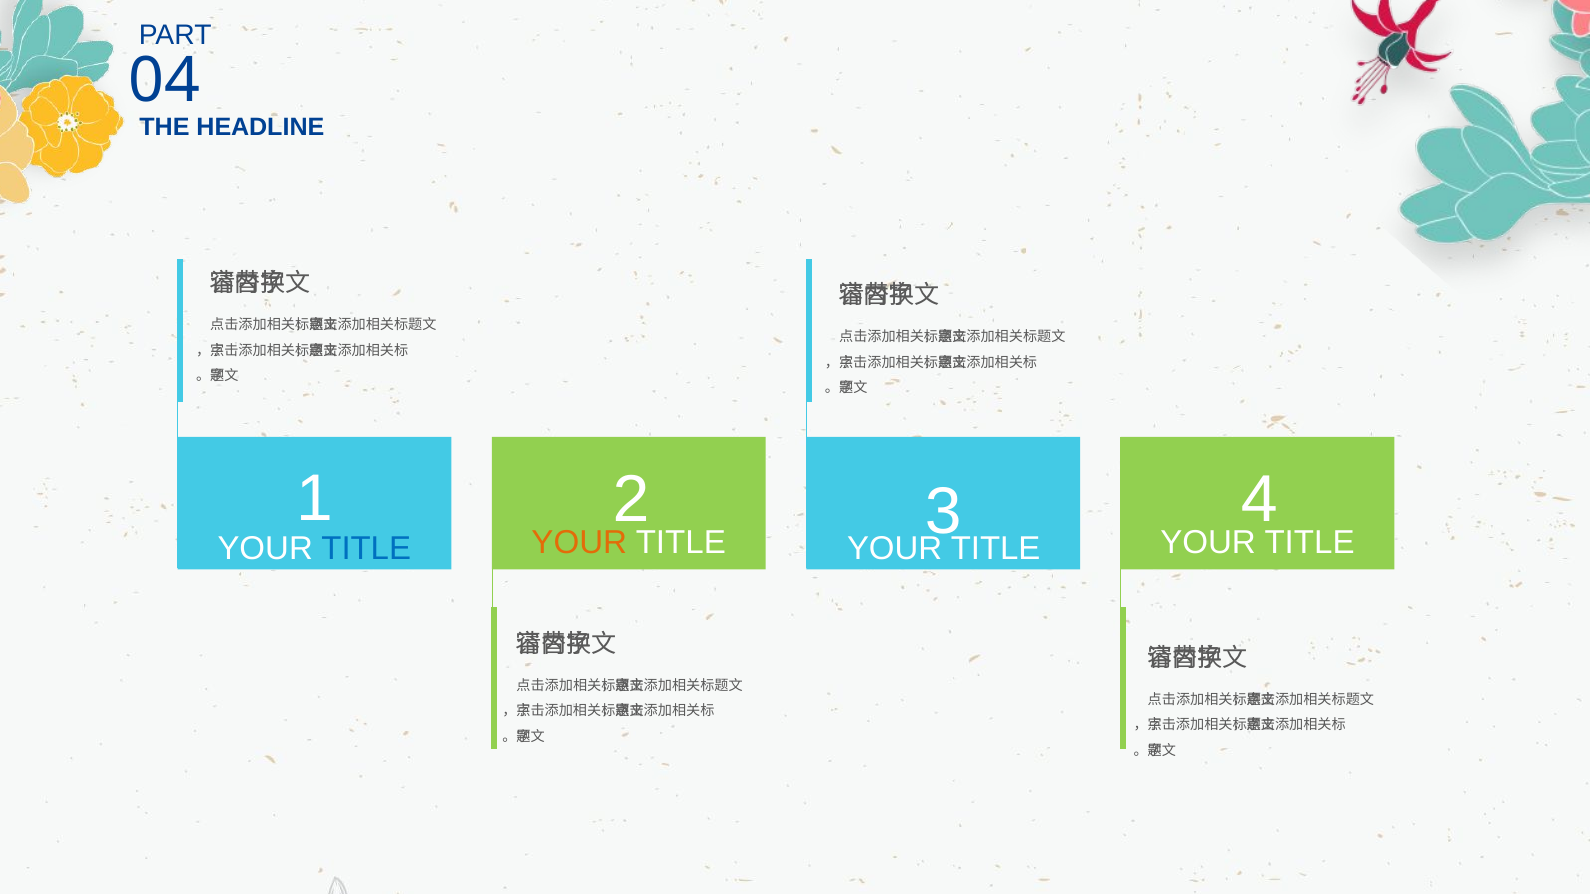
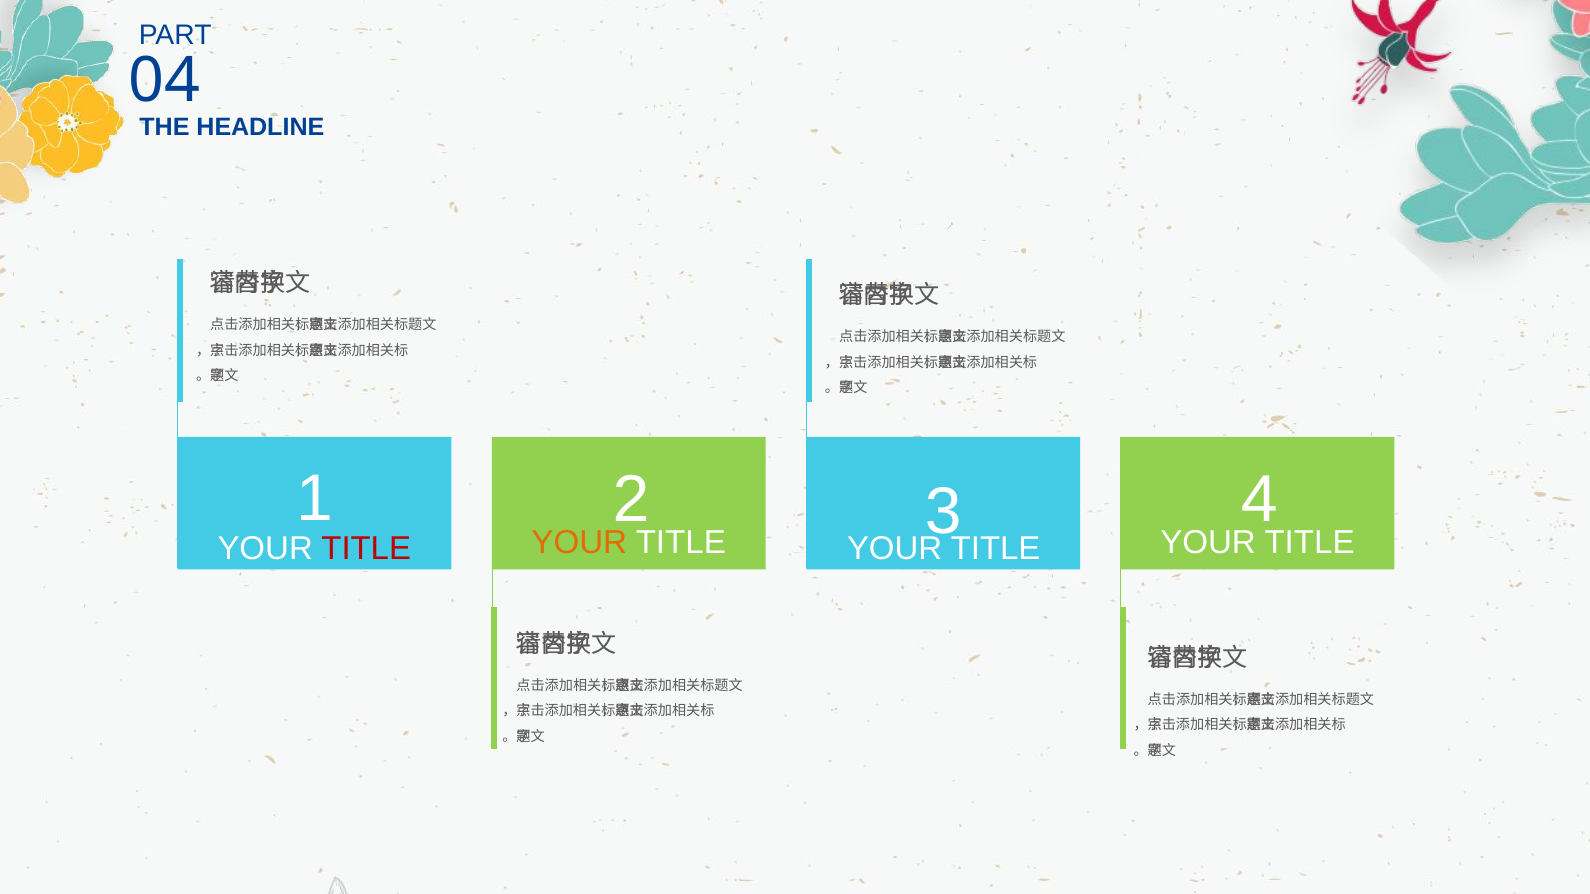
TITLE colour: blue -> red (366, 549)
